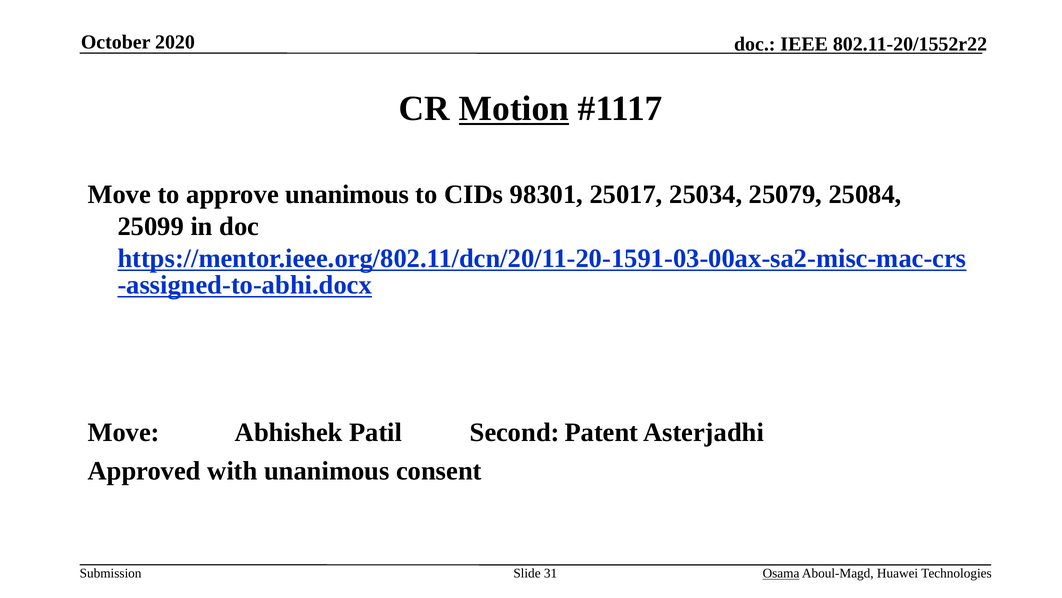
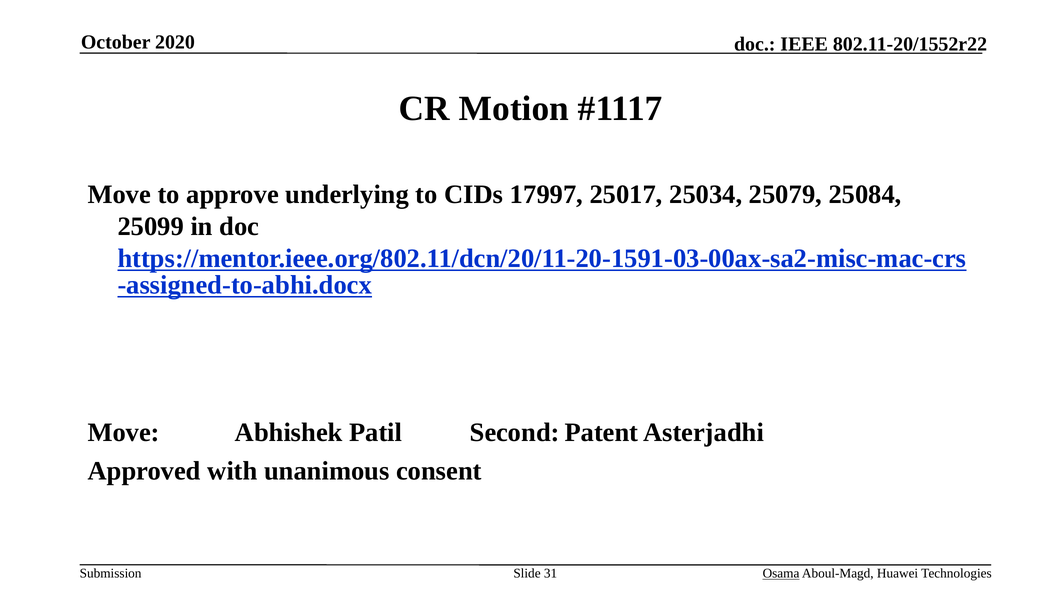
Motion underline: present -> none (514, 109)
approve unanimous: unanimous -> underlying (347, 194)
98301: 98301 -> 17997 (546, 194)
